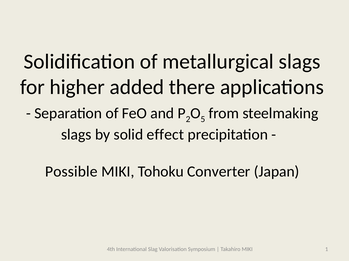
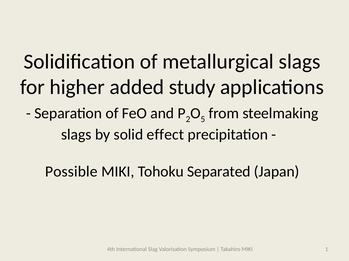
there: there -> study (192, 87)
Converter: Converter -> Separated (219, 172)
